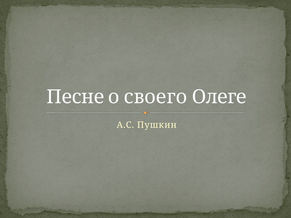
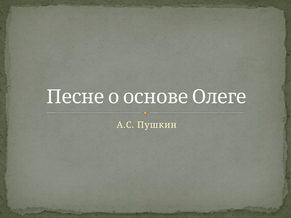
своего: своего -> основе (156, 97)
